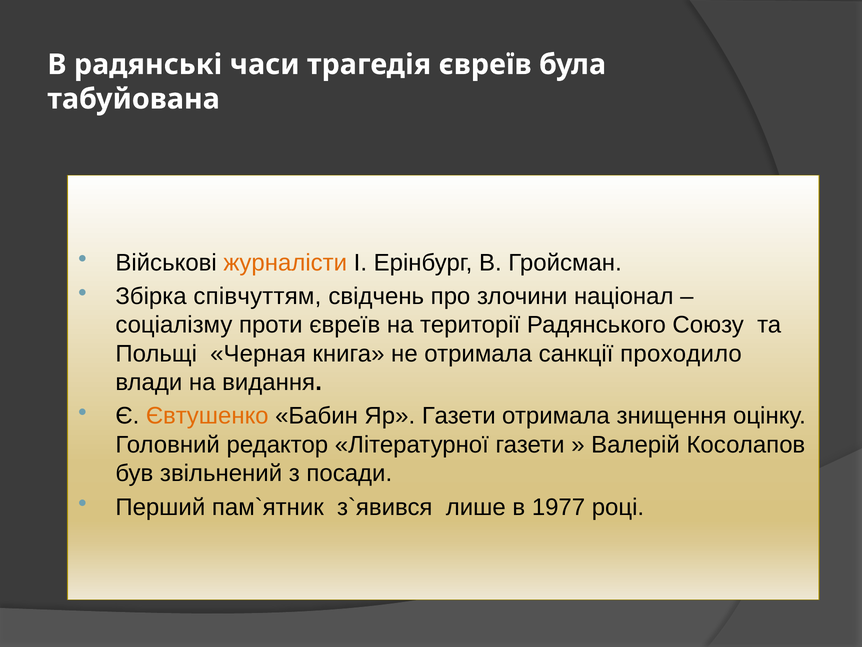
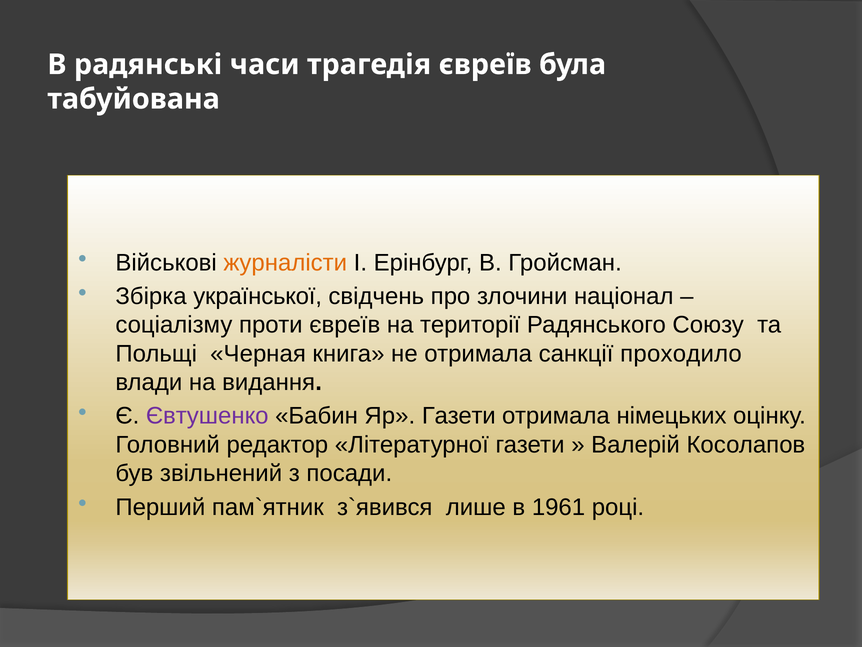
співчуттям: співчуттям -> української (258, 296)
Євтушенко colour: orange -> purple (207, 416)
знищення: знищення -> німецьких (672, 416)
1977: 1977 -> 1961 (558, 507)
